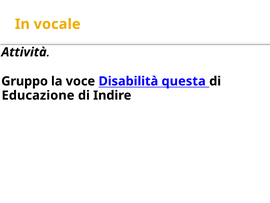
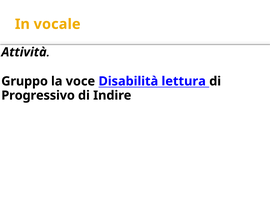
questa: questa -> lettura (184, 81)
Educazione: Educazione -> Progressivo (38, 95)
